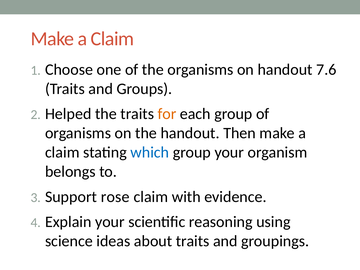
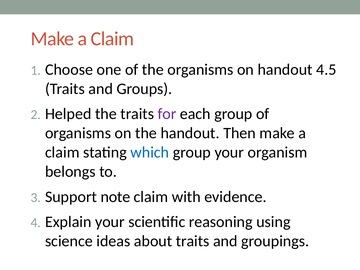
7.6: 7.6 -> 4.5 (326, 70)
for colour: orange -> purple (167, 114)
rose: rose -> note (115, 197)
